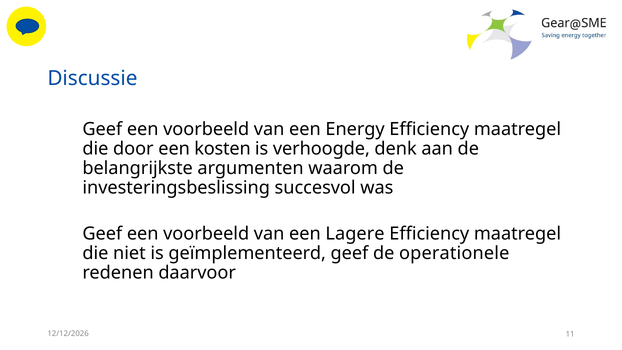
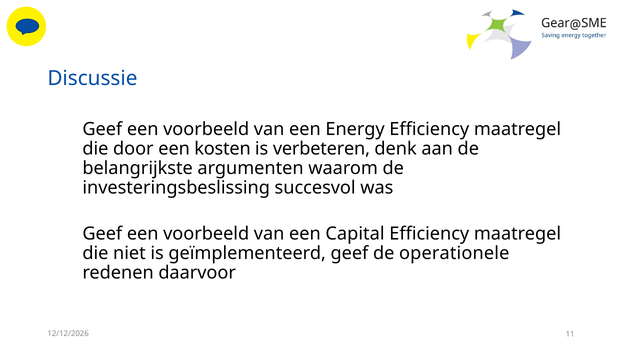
verhoogde: verhoogde -> verbeteren (321, 149)
Lagere: Lagere -> Capital (355, 234)
